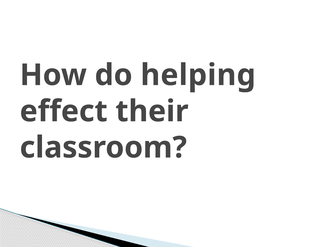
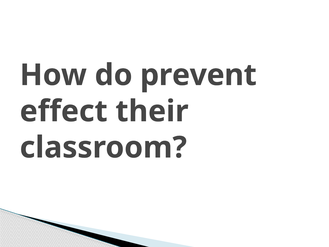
helping: helping -> prevent (198, 75)
